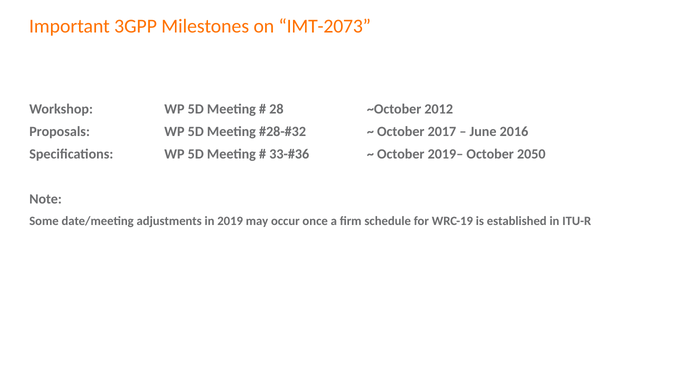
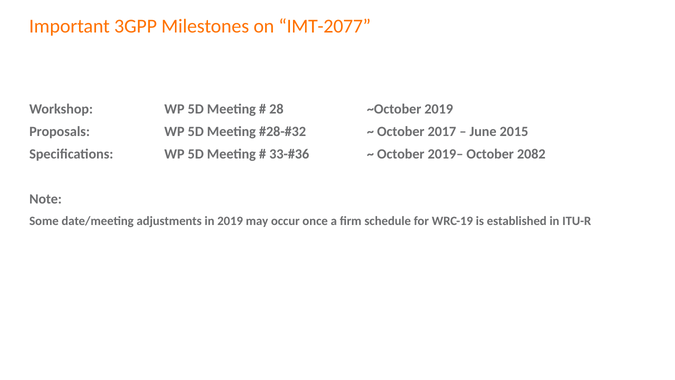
IMT-2073: IMT-2073 -> IMT-2077 (325, 26)
~October 2012: 2012 -> 2019 (439, 109)
2016: 2016 -> 2015 (514, 132)
2050: 2050 -> 2082 (531, 154)
